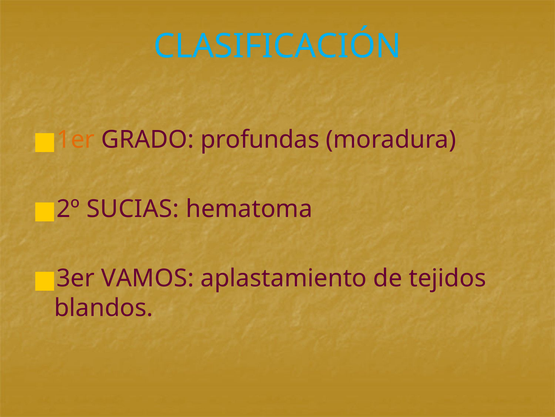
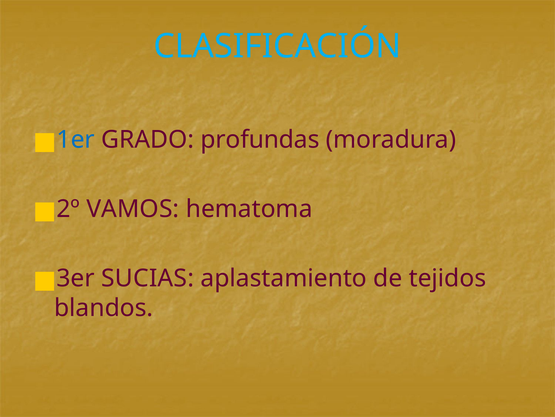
1er colour: orange -> blue (76, 140)
SUCIAS: SUCIAS -> VAMOS (133, 209)
VAMOS: VAMOS -> SUCIAS (148, 278)
